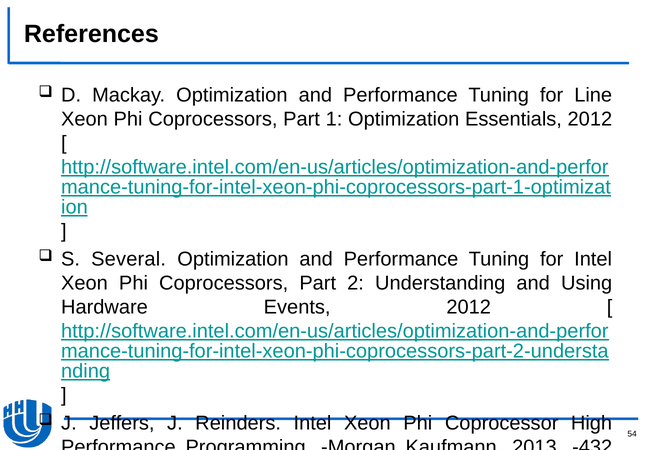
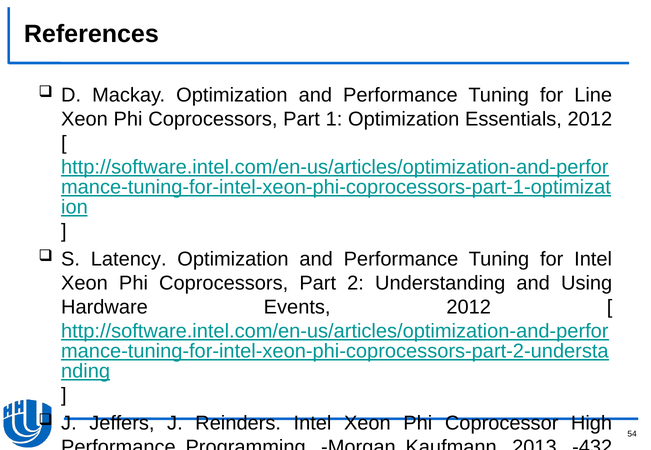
Several: Several -> Latency (129, 259)
